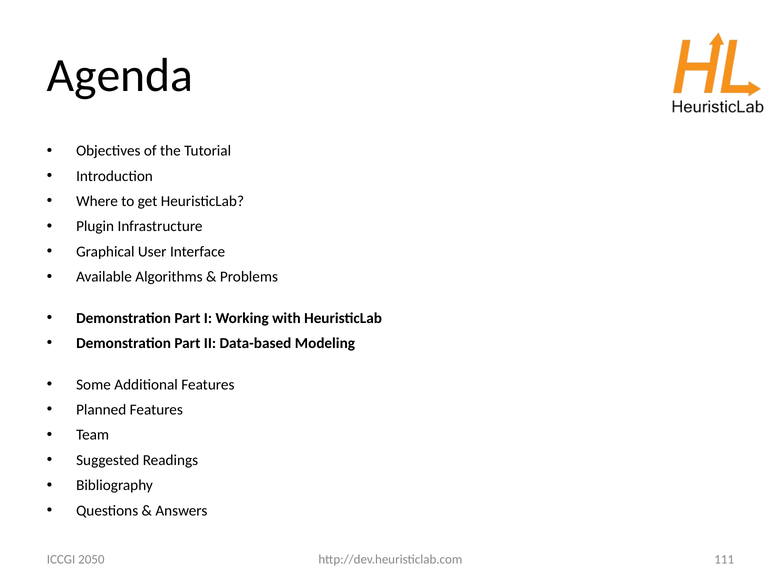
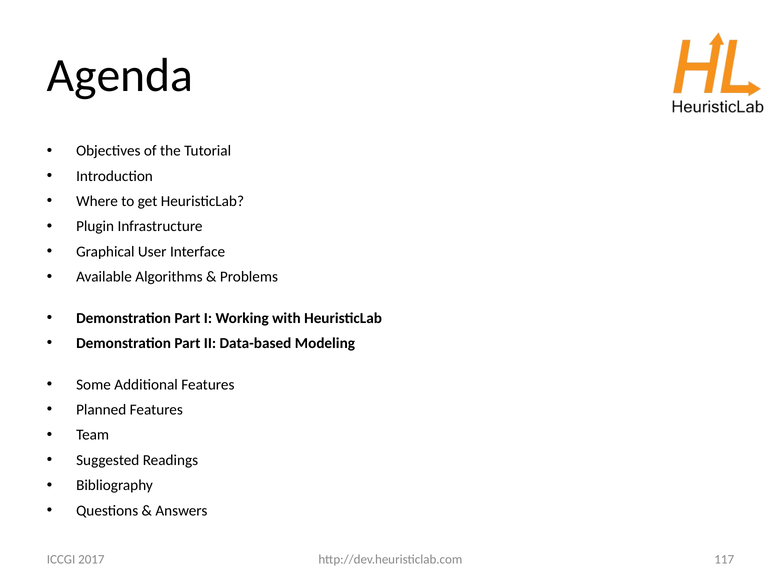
111: 111 -> 117 (724, 559)
2050: 2050 -> 2017 (91, 559)
